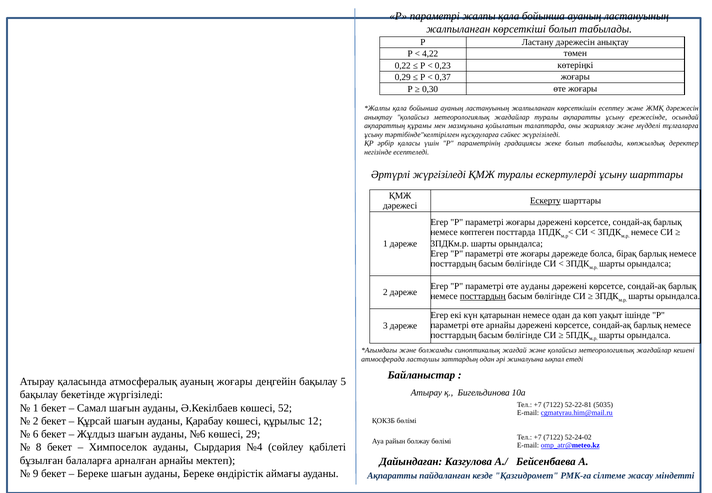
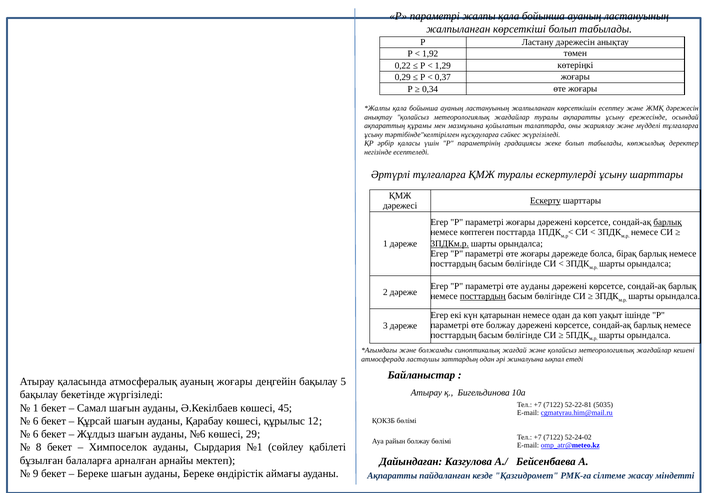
4,22: 4,22 -> 1,92 (430, 54)
0,23: 0,23 -> 1,29 (443, 66)
0,30: 0,30 -> 0,34 (430, 89)
Әртүрлі жүргізіледі: жүргізіледі -> тұлғаларға (439, 174)
барлық underline: none -> present (668, 222)
3ПДКм.р underline: none -> present (450, 244)
өте арнайы: арнайы -> болжау (500, 325)
52: 52 -> 45 (285, 408)
2: 2 -> 6 (36, 421)
№4: №4 -> №1 (254, 447)
